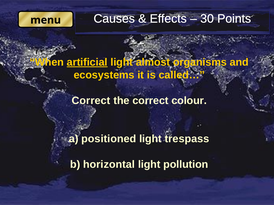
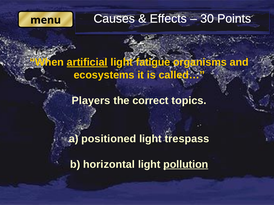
almost: almost -> fatigue (153, 62)
Correct: Correct -> Players (91, 101)
colour: colour -> topics (189, 101)
pollution underline: none -> present (186, 165)
